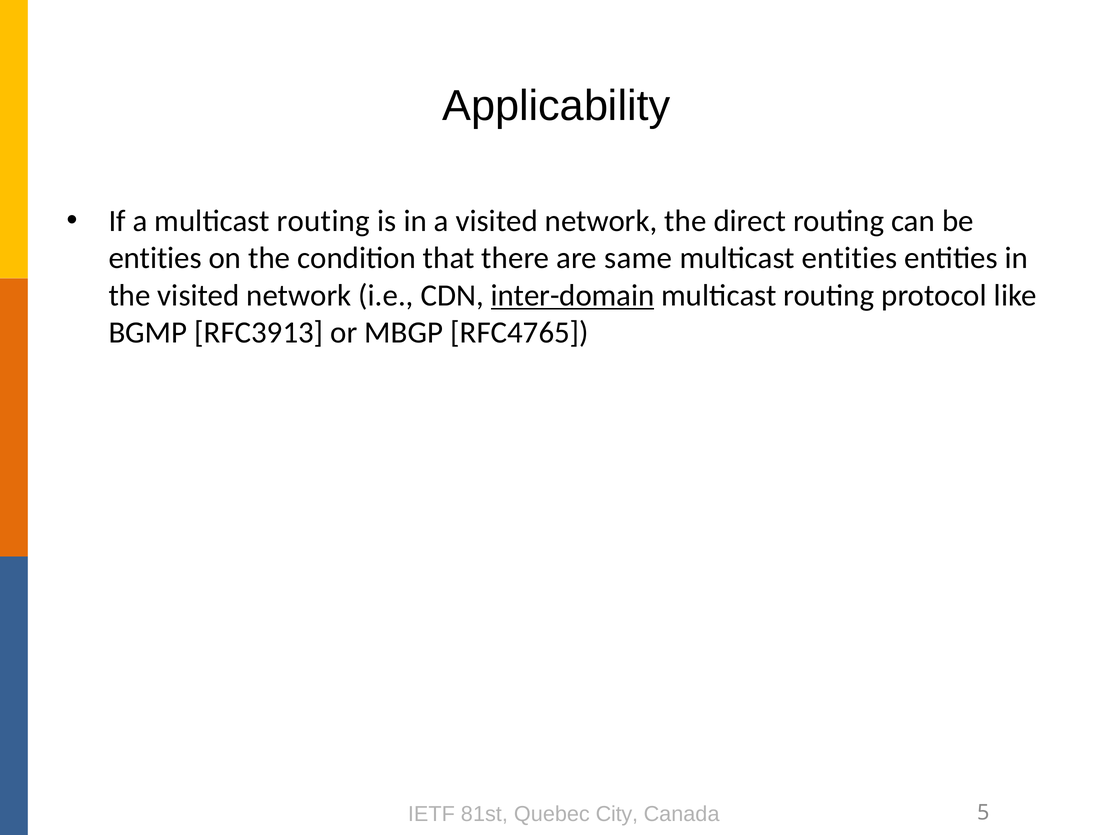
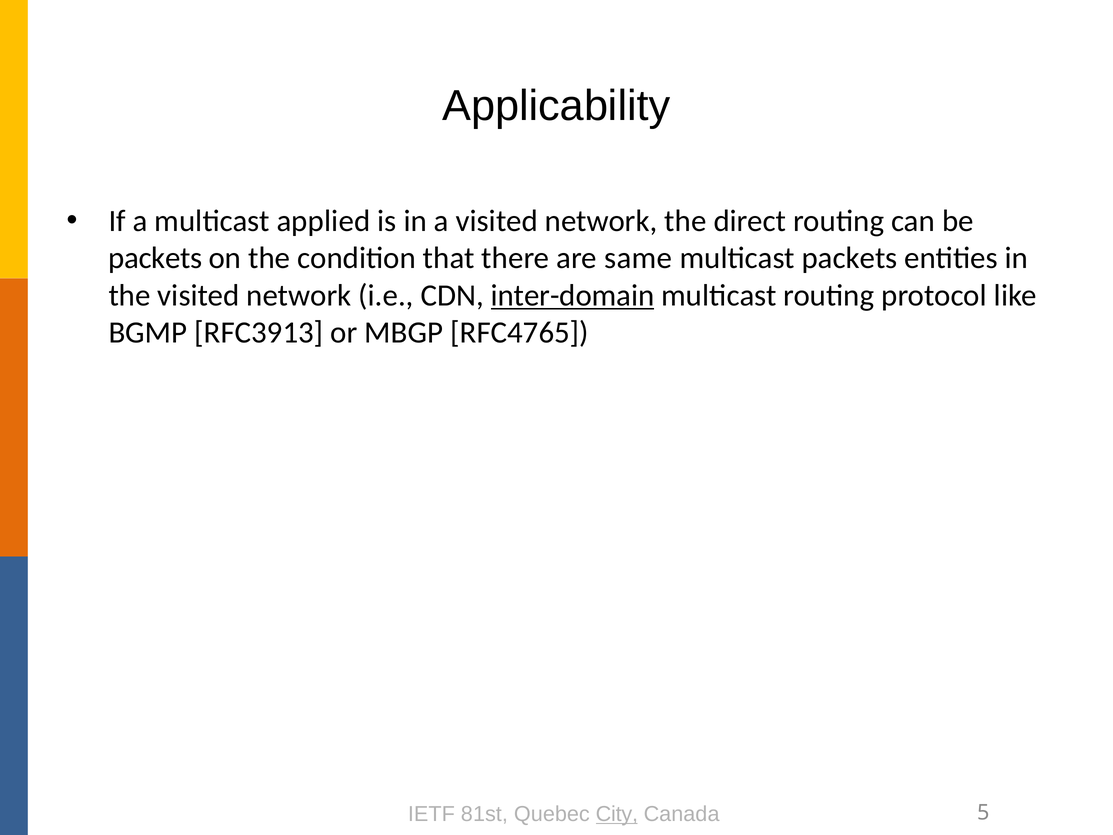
a multicast routing: routing -> applied (323, 221)
entities: entities -> packets (155, 258)
multicast entities: entities -> packets (850, 258)
City underline: none -> present (617, 814)
